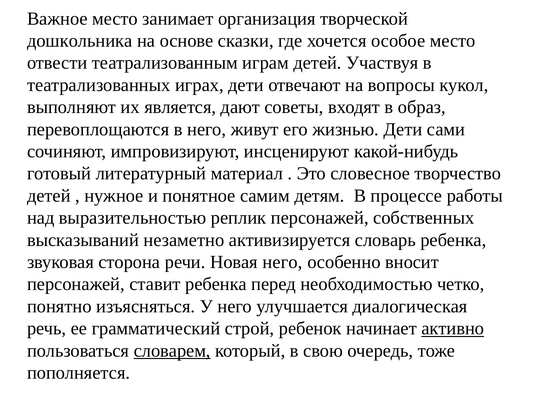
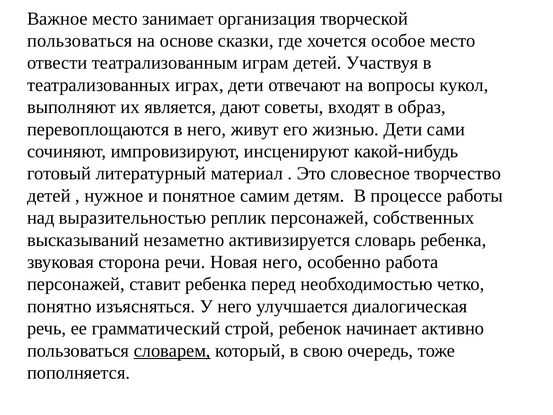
дошкольника: дошкольника -> пользоваться (80, 41)
вносит: вносит -> работа (412, 262)
активно underline: present -> none (453, 328)
